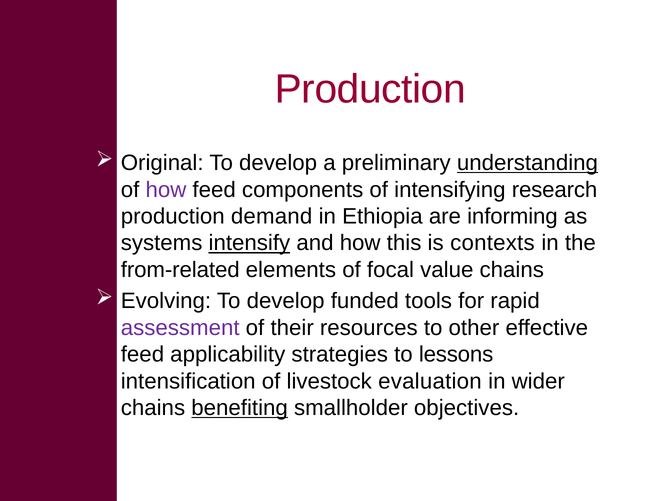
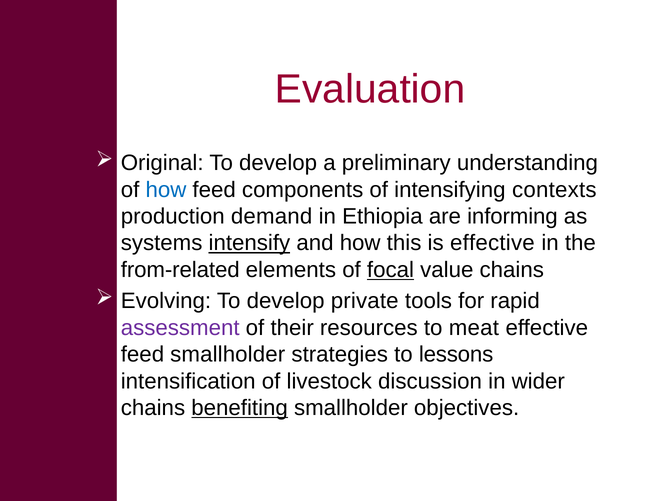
Production: Production -> Evaluation (370, 89)
understanding underline: present -> none (527, 163)
how colour: purple -> blue (166, 190)
research: research -> contexts (554, 190)
is contexts: contexts -> effective (492, 243)
focal underline: none -> present (390, 270)
funded: funded -> private (365, 301)
other: other -> meat (474, 328)
feed applicability: applicability -> smallholder (228, 354)
evaluation: evaluation -> discussion (430, 381)
